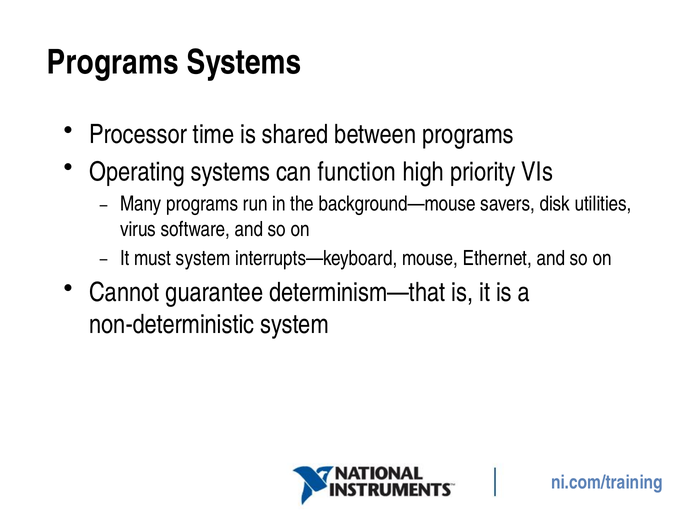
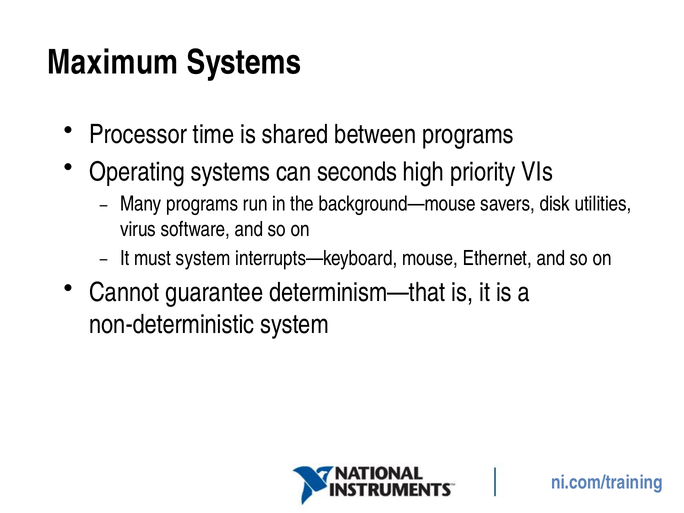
Programs: Programs -> Maximum (113, 62)
function: function -> seconds (357, 172)
